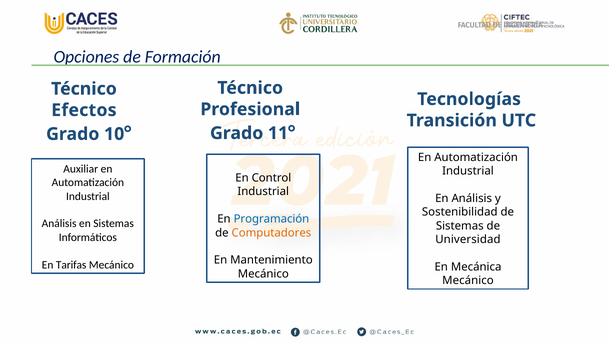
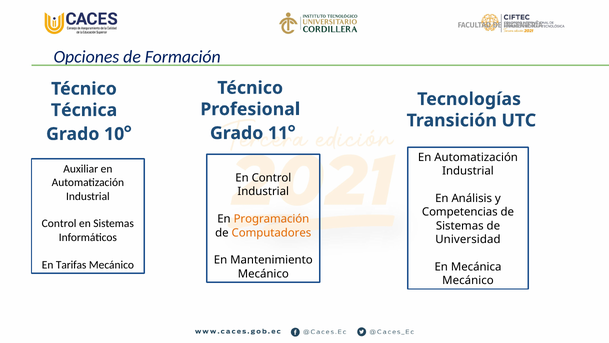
Efectos: Efectos -> Técnica (84, 110)
Sostenibilidad: Sostenibilidad -> Competencias (460, 212)
Programación colour: blue -> orange (271, 219)
Análisis: Análisis -> Control (59, 223)
